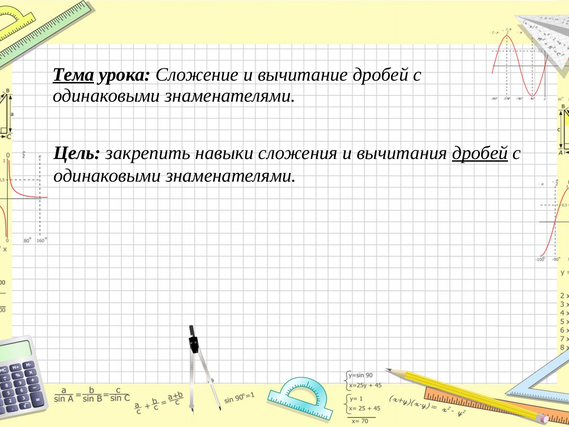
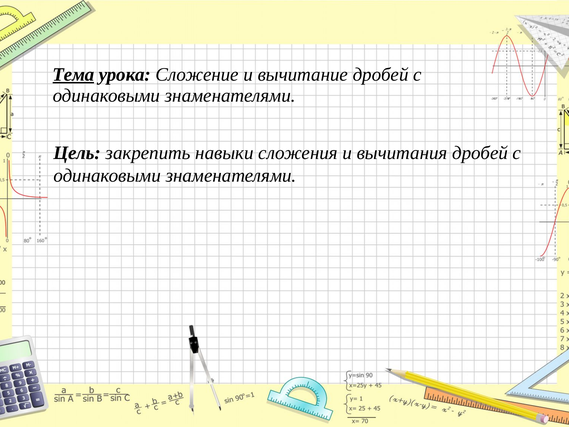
дробей underline: present -> none (480, 153)
